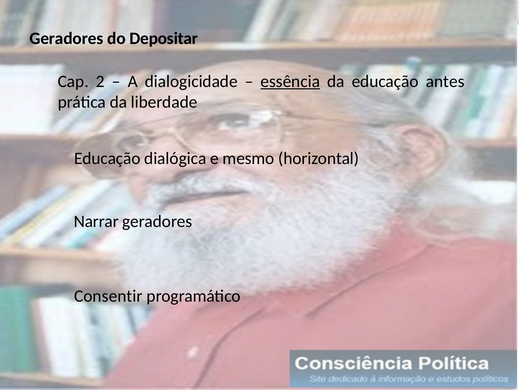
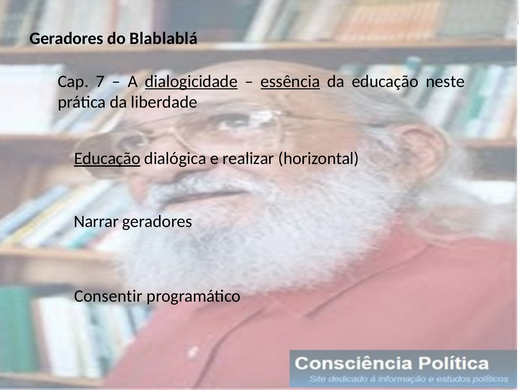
Depositar: Depositar -> Blablablá (164, 38)
2: 2 -> 7 (100, 81)
dialogicidade underline: none -> present (191, 81)
antes: antes -> neste (445, 81)
Educação underline: none -> present (107, 158)
mesmo: mesmo -> realizar (248, 158)
